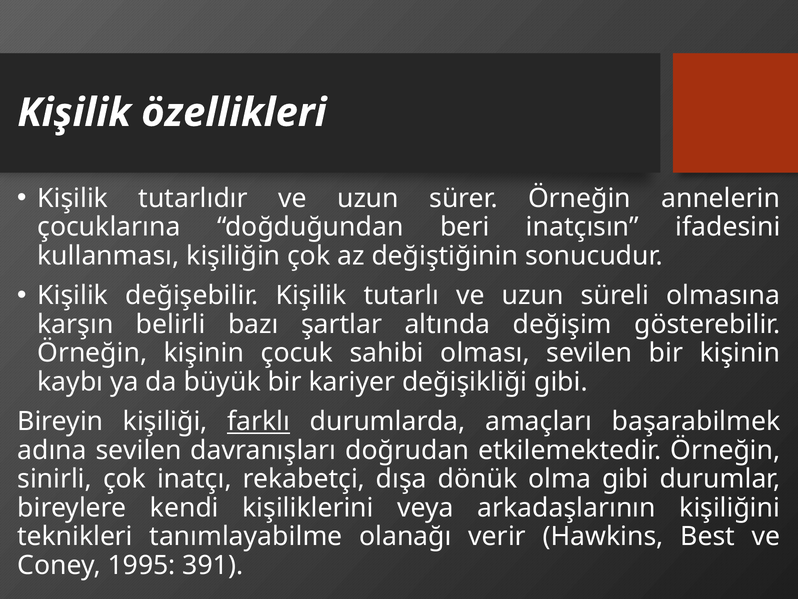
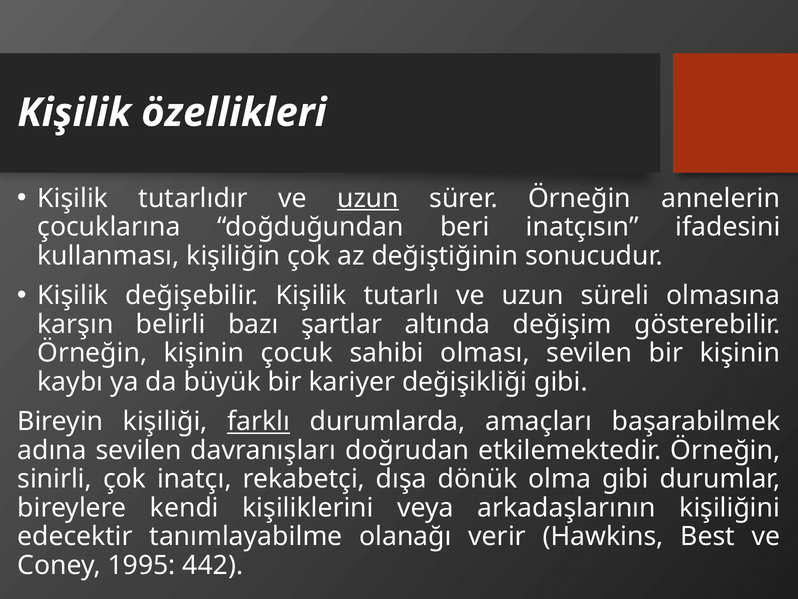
uzun underline: none -> present (368, 198)
teknikleri: teknikleri -> edecektir (75, 536)
391: 391 -> 442 (213, 565)
